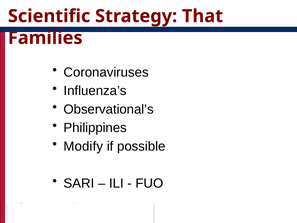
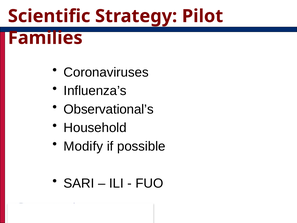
That: That -> Pilot (203, 16)
Philippines: Philippines -> Household (95, 128)
